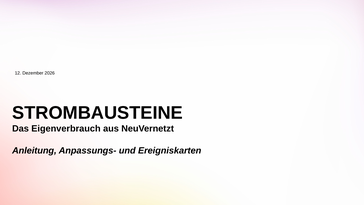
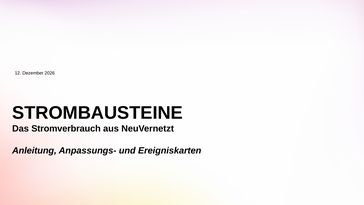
Eigenverbrauch: Eigenverbrauch -> Stromverbrauch (66, 129)
